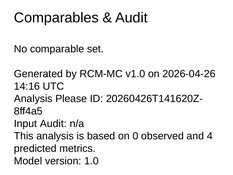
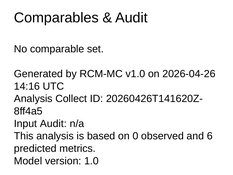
Please: Please -> Collect (71, 99)
4: 4 -> 6 (210, 136)
